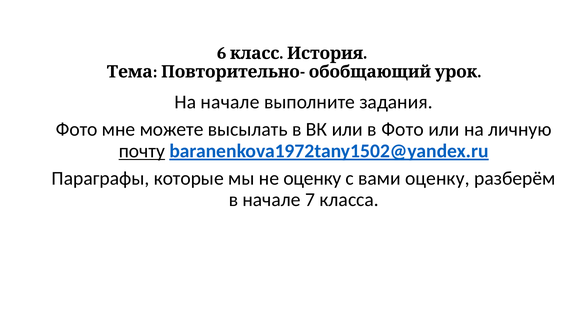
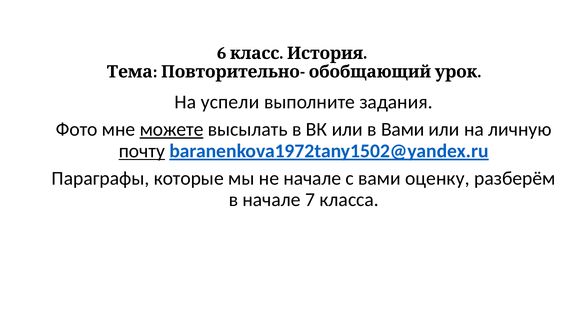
На начале: начале -> успели (230, 102)
можете underline: none -> present (172, 129)
в Фото: Фото -> Вами (403, 129)
не оценку: оценку -> начале (312, 178)
